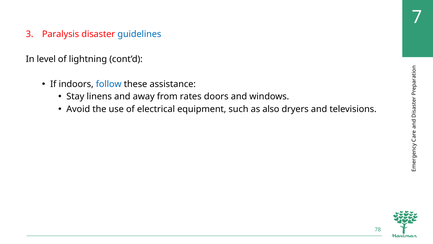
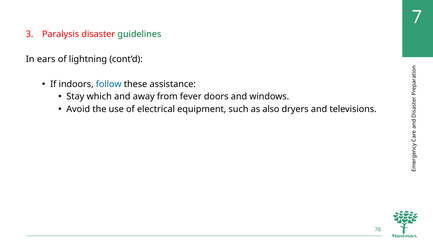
guidelines colour: blue -> green (139, 34)
level: level -> ears (46, 59)
linens: linens -> which (99, 96)
rates: rates -> fever (191, 96)
